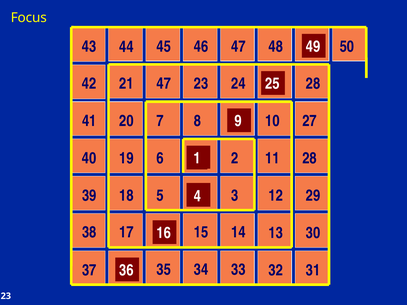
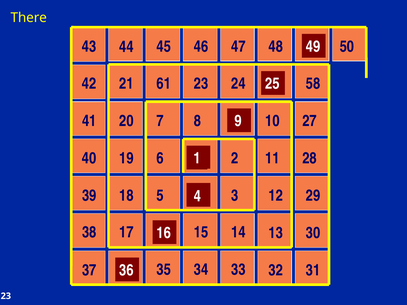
Focus: Focus -> There (29, 18)
21 47: 47 -> 61 (164, 84)
28: 28 -> 58 (313, 84)
